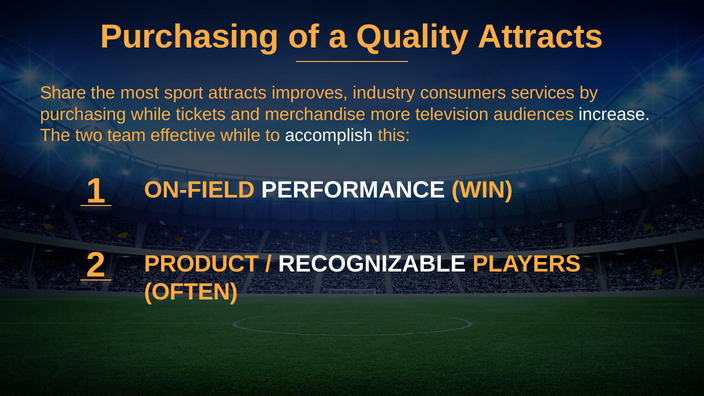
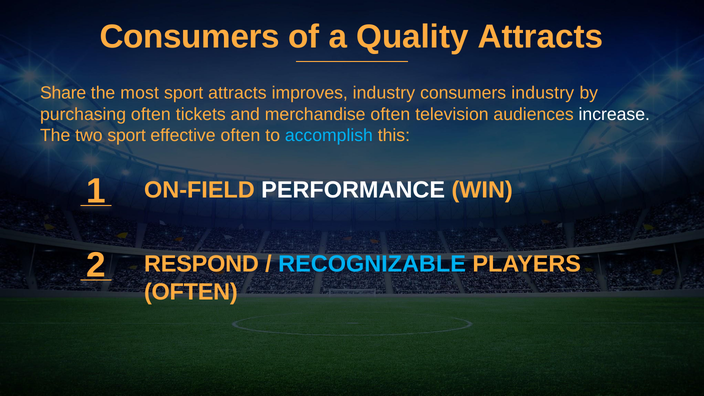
Purchasing: Purchasing -> Consumers (190, 37)
consumers services: services -> industry (543, 93)
purchasing while: while -> often (151, 114)
merchandise more: more -> often (390, 114)
two team: team -> sport (127, 135)
effective while: while -> often (240, 135)
accomplish colour: white -> light blue (329, 135)
PRODUCT: PRODUCT -> RESPOND (201, 264)
RECOGNIZABLE colour: white -> light blue (372, 264)
